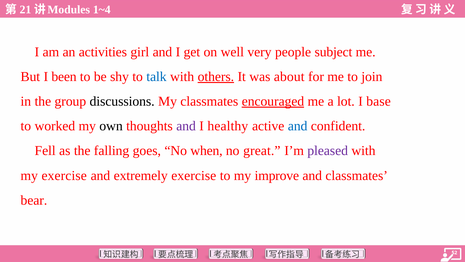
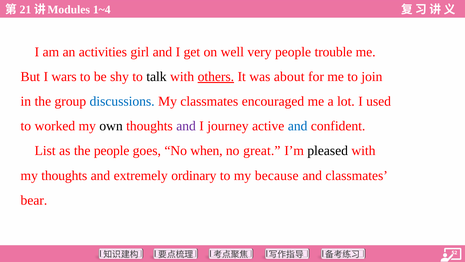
subject: subject -> trouble (333, 52)
been: been -> wars (64, 76)
talk colour: blue -> black (156, 76)
discussions colour: black -> blue (122, 101)
encouraged underline: present -> none (273, 101)
base: base -> used (379, 101)
healthy: healthy -> journey (228, 126)
Fell: Fell -> List (45, 151)
the falling: falling -> people (112, 151)
pleased colour: purple -> black (328, 151)
my exercise: exercise -> thoughts (64, 175)
extremely exercise: exercise -> ordinary (194, 175)
improve: improve -> because (277, 175)
